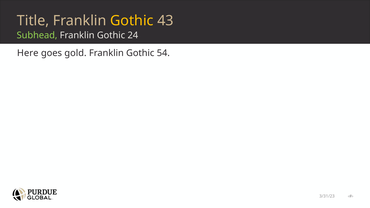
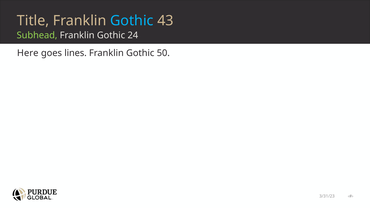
Gothic colour: yellow -> light blue (132, 21)
gold: gold -> lines (76, 53)
54: 54 -> 50 (163, 53)
